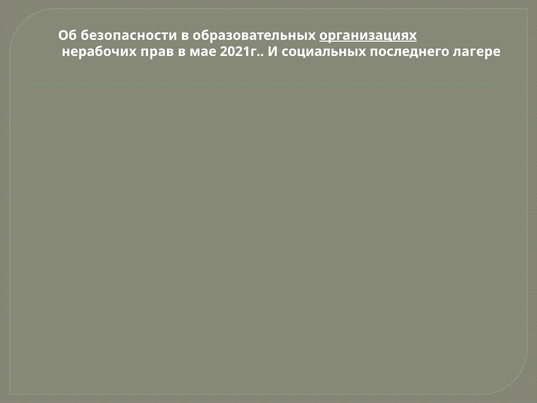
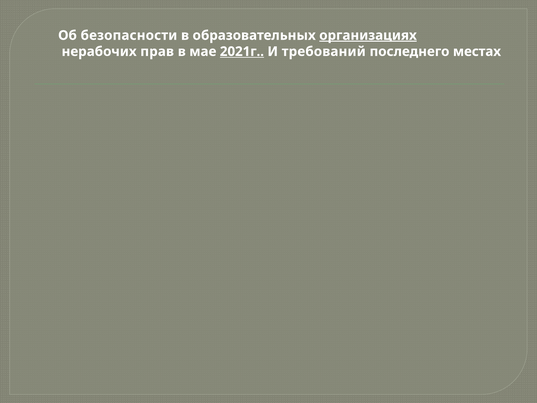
2021г underline: none -> present (242, 51)
социальных: социальных -> требований (324, 51)
лагере: лагере -> местах (477, 51)
